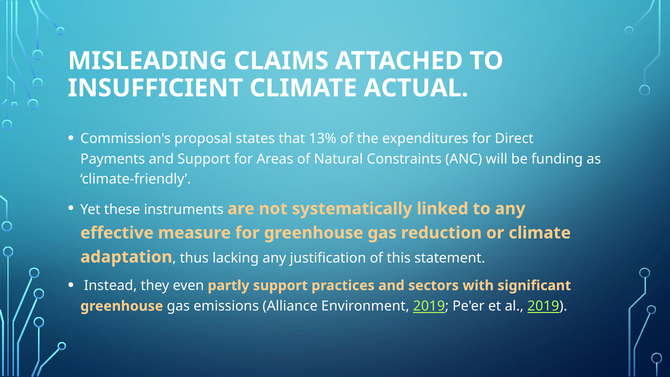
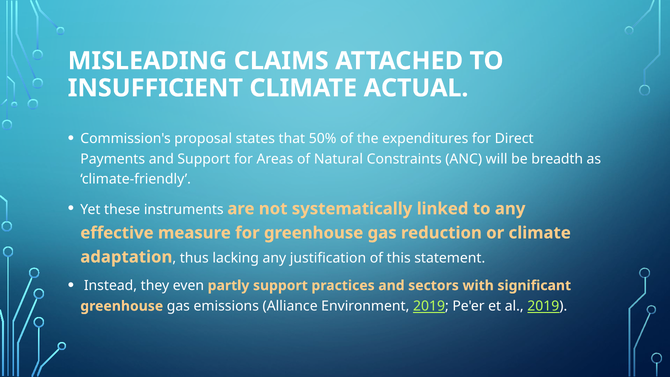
13%: 13% -> 50% (323, 139)
funding: funding -> breadth (557, 159)
